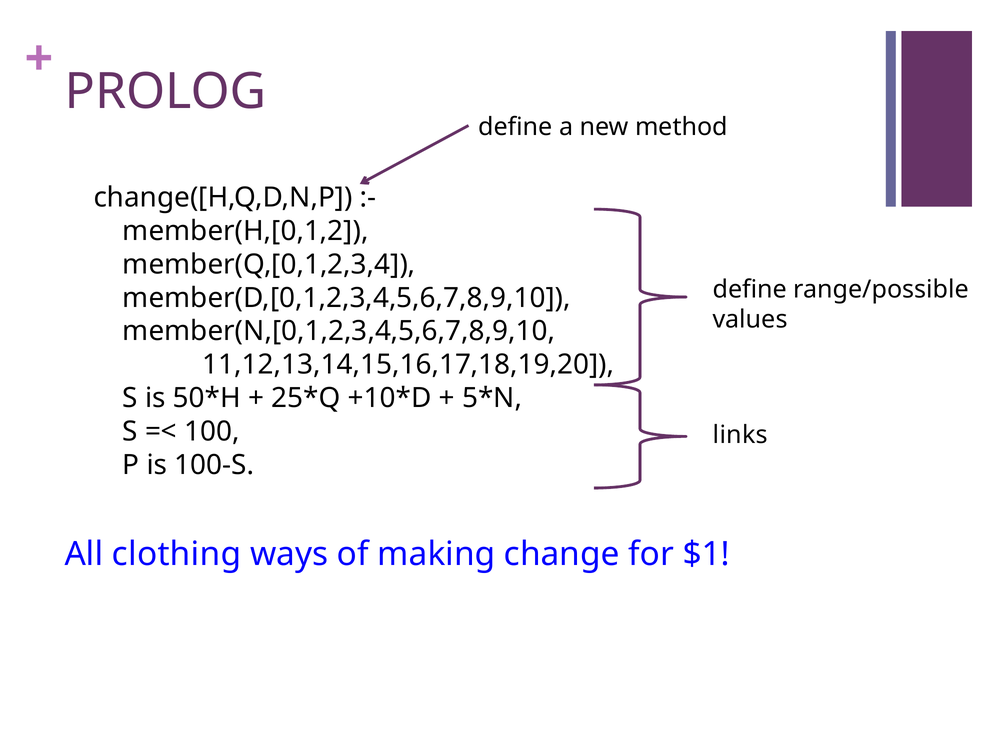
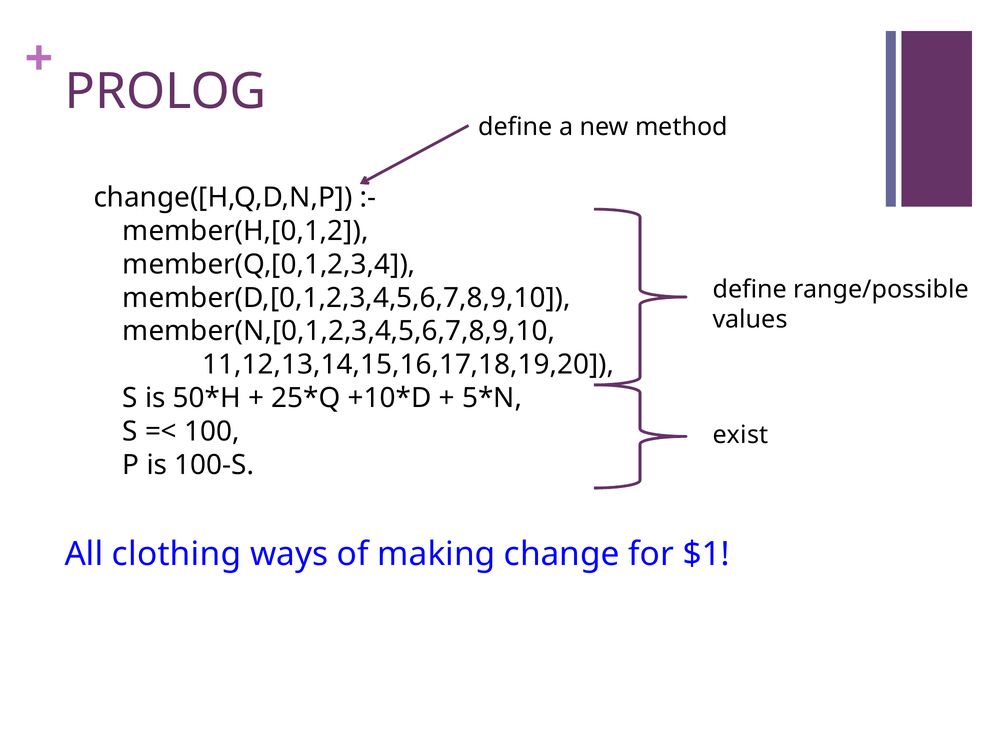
links: links -> exist (740, 435)
